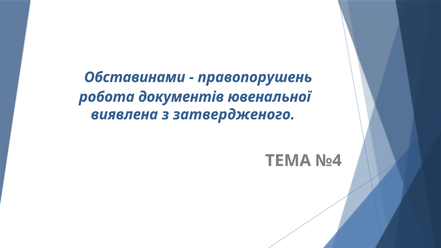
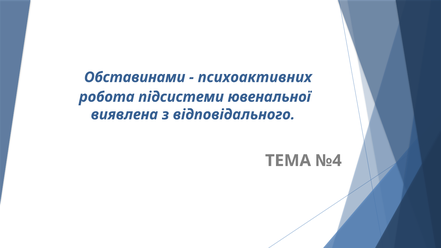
правопорушень: правопорушень -> психоактивних (255, 77)
документів: документів -> підсистеми (181, 97)
затвердженого: затвердженого -> відповідального (234, 115)
